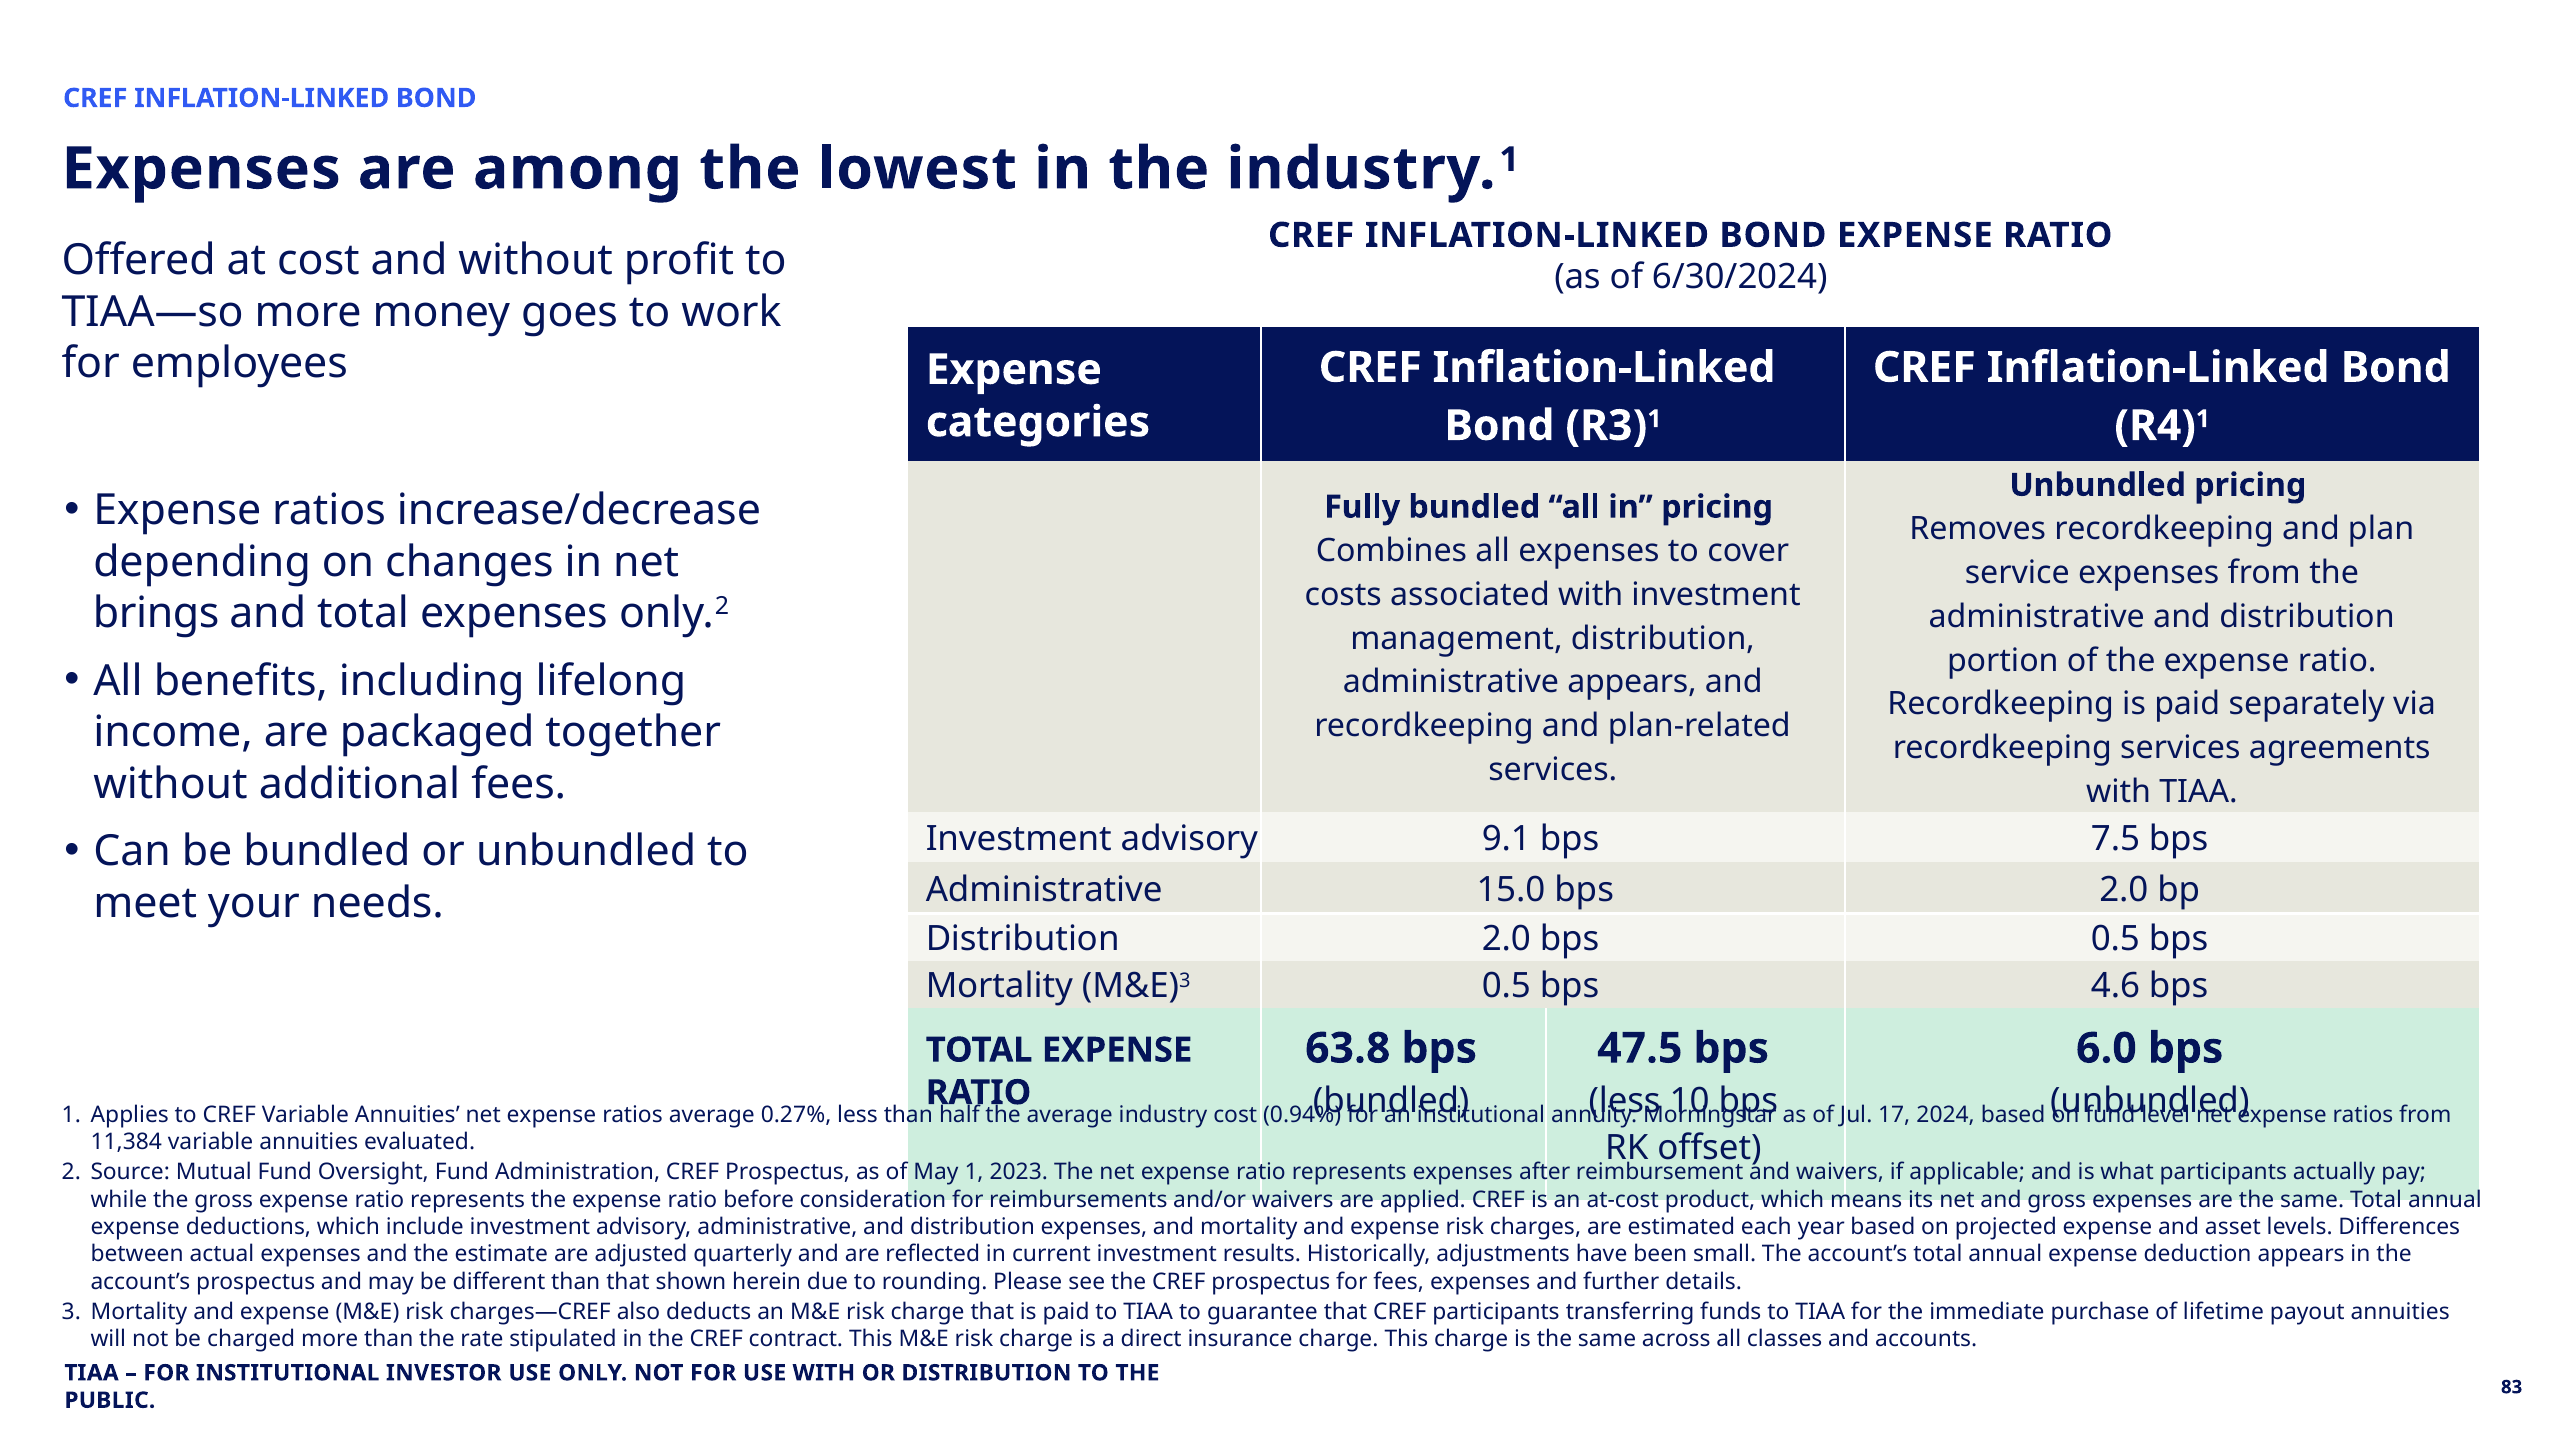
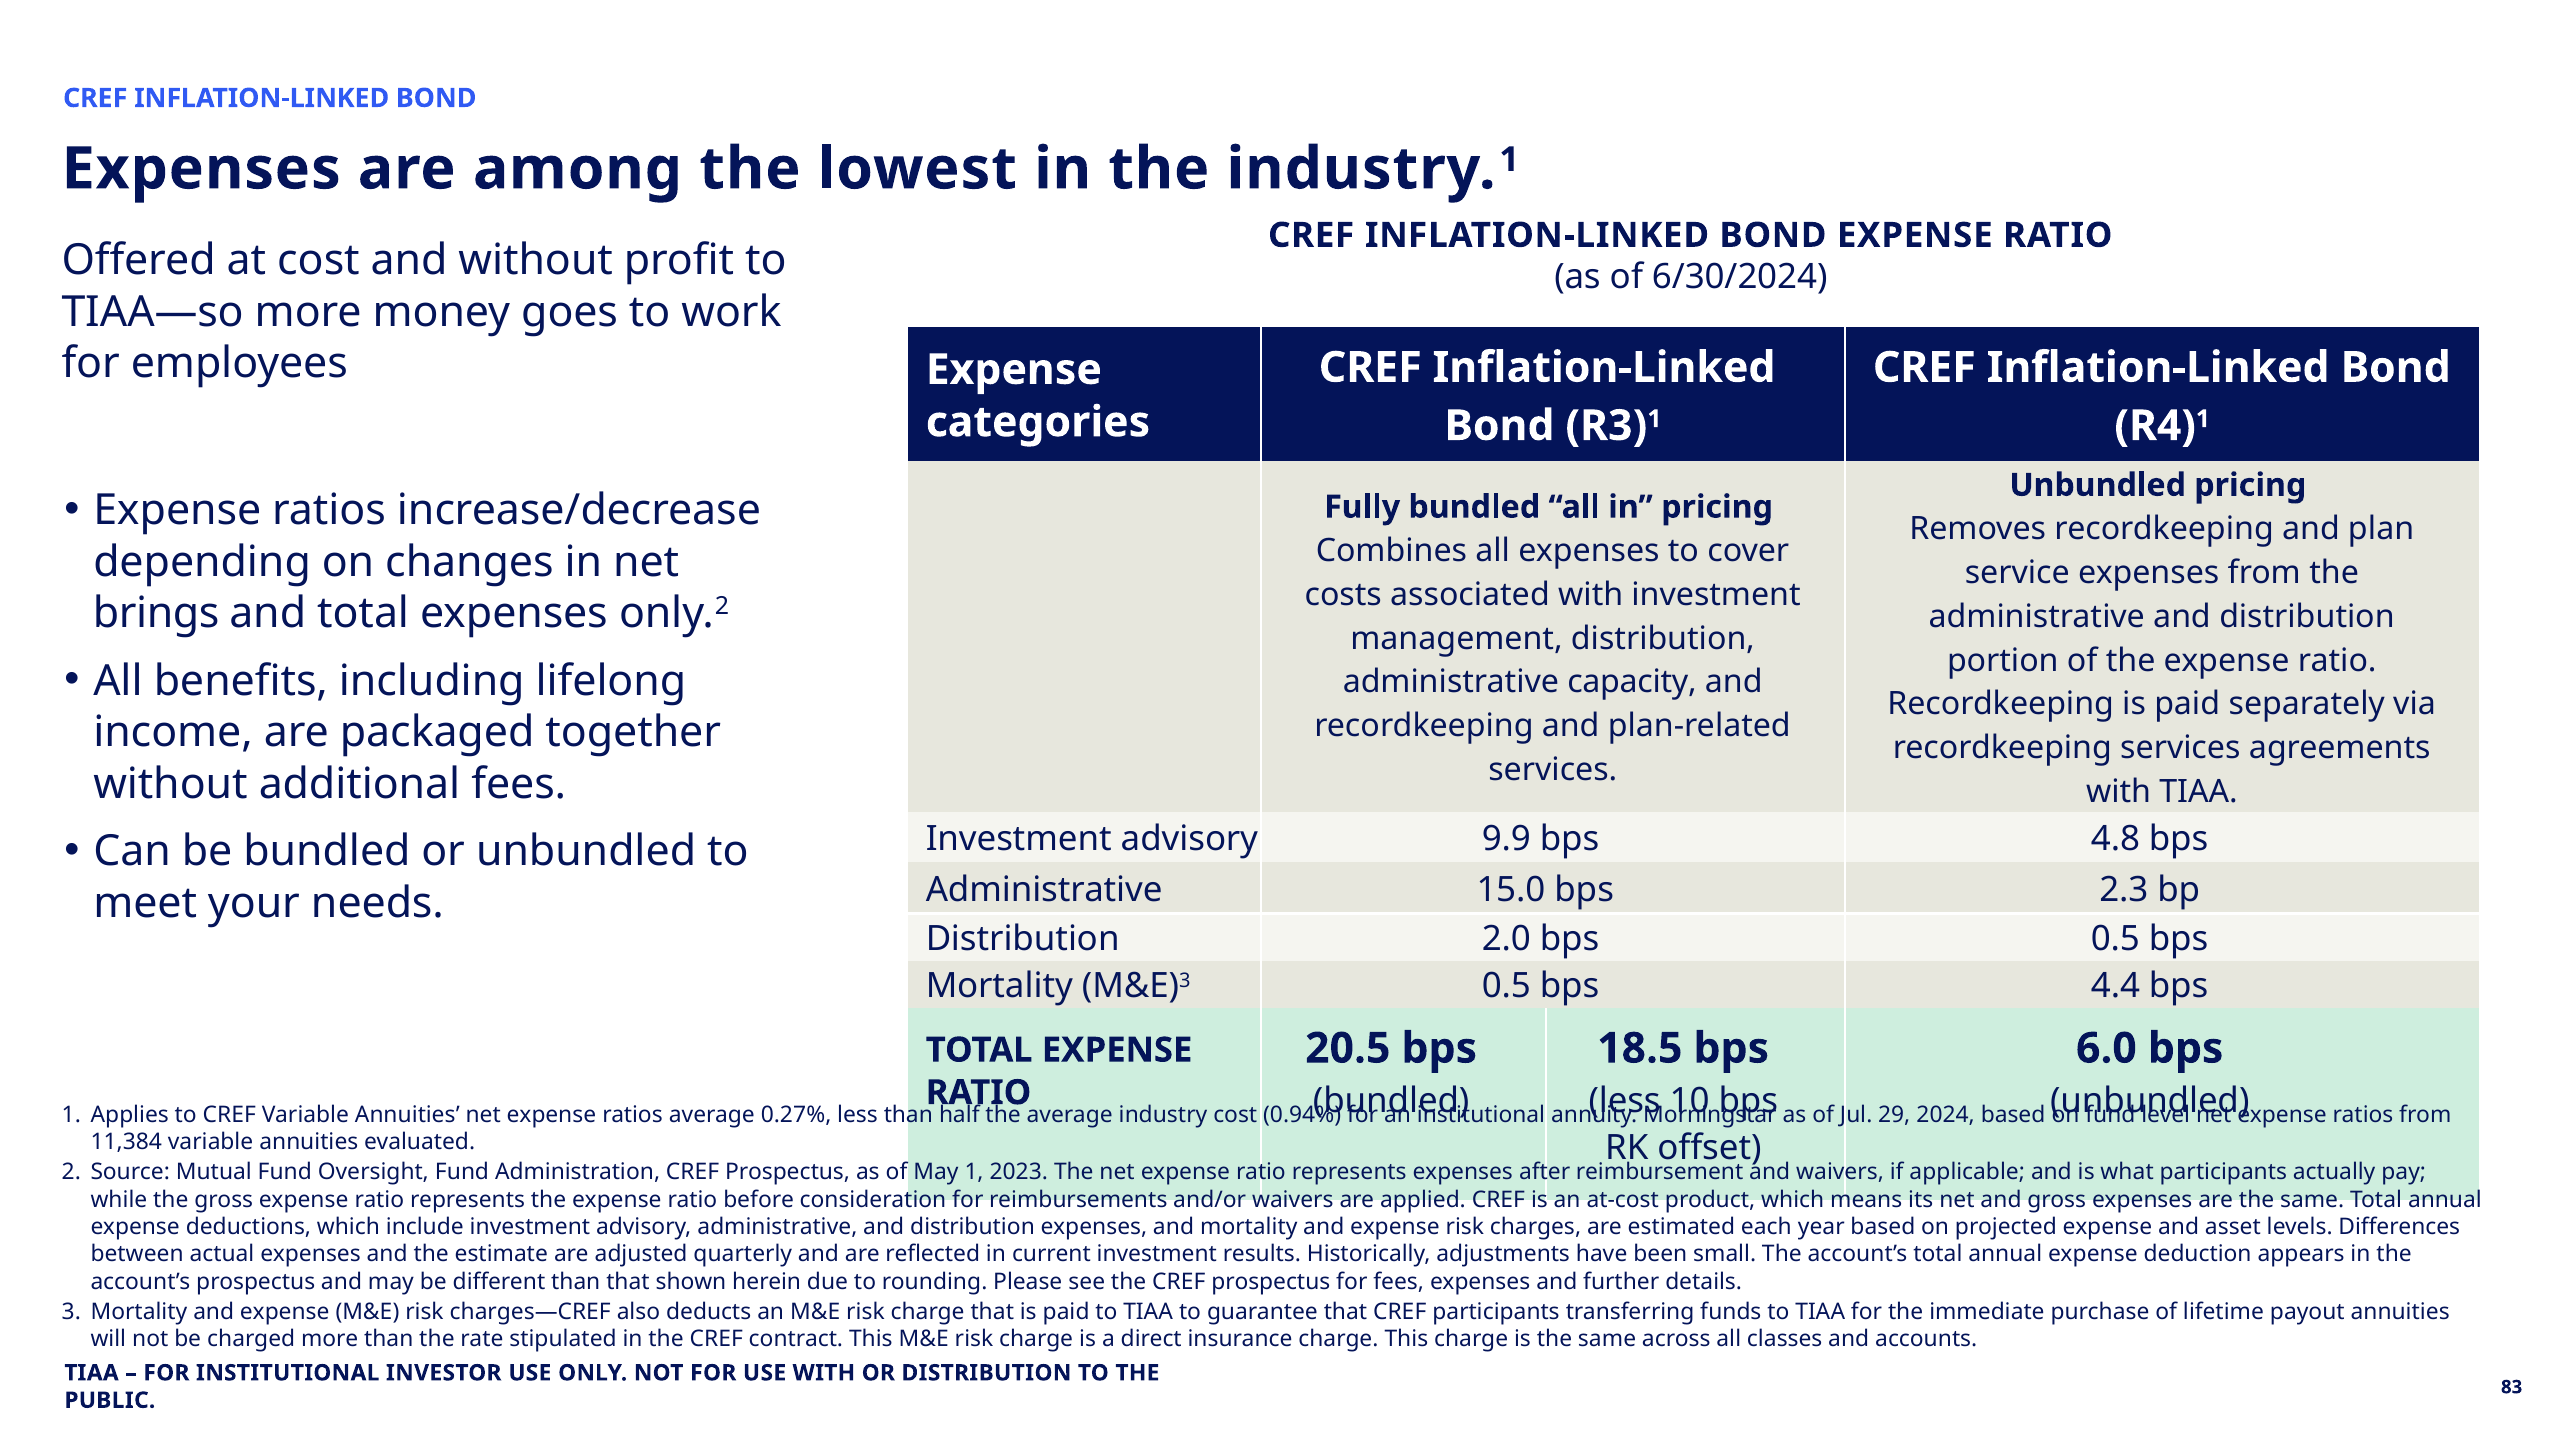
administrative appears: appears -> capacity (1632, 682)
9.1: 9.1 -> 9.9 (1506, 839)
7.5: 7.5 -> 4.8 (2115, 839)
bps 2.0: 2.0 -> 2.3 (2124, 890)
4.6: 4.6 -> 4.4 (2115, 986)
63.8: 63.8 -> 20.5 (1348, 1048)
47.5: 47.5 -> 18.5 (1640, 1048)
17: 17 -> 29 (1894, 1115)
